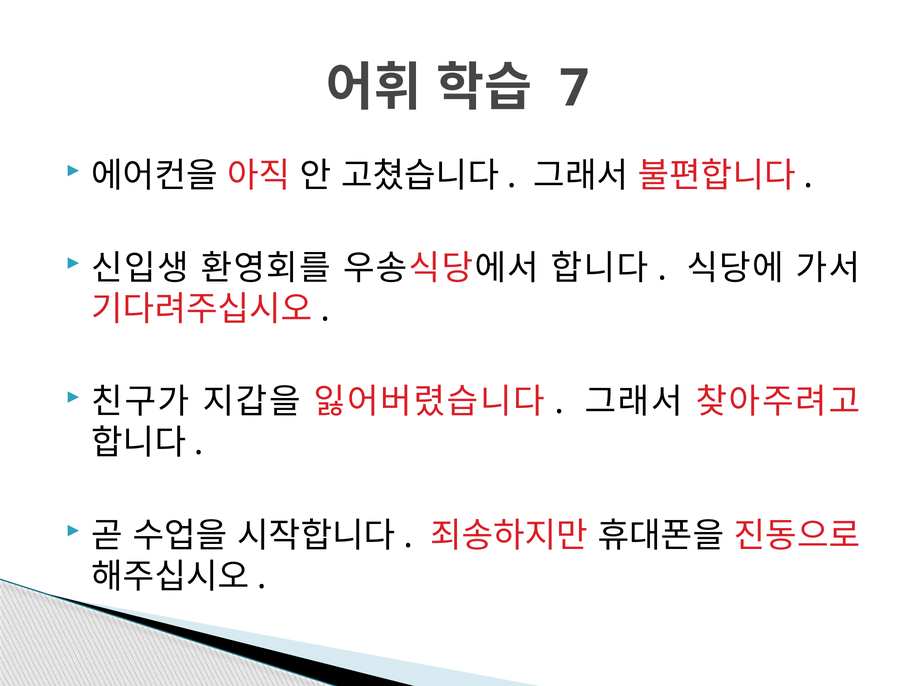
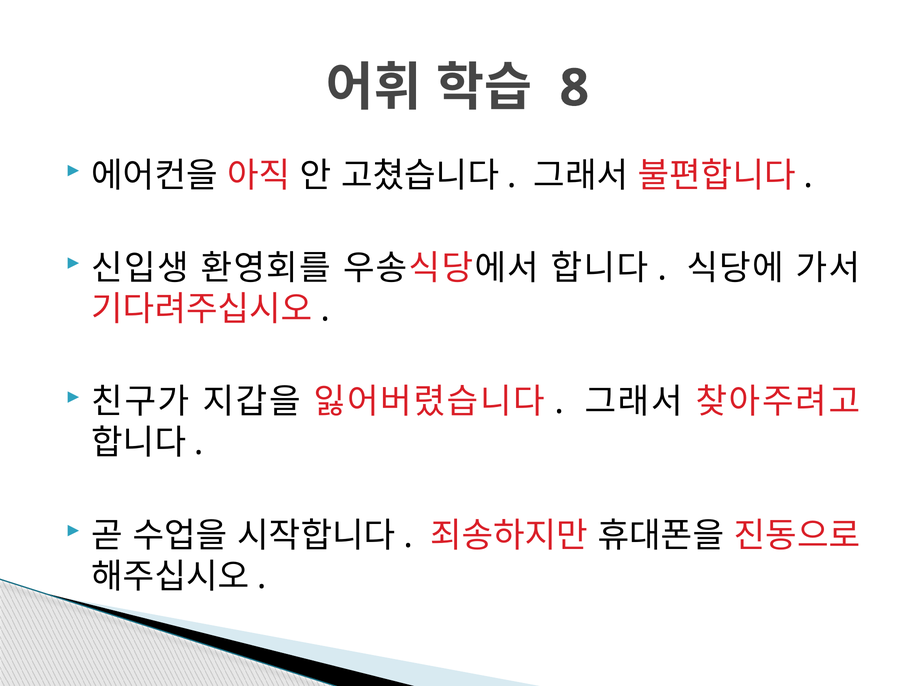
7: 7 -> 8 (574, 88)
